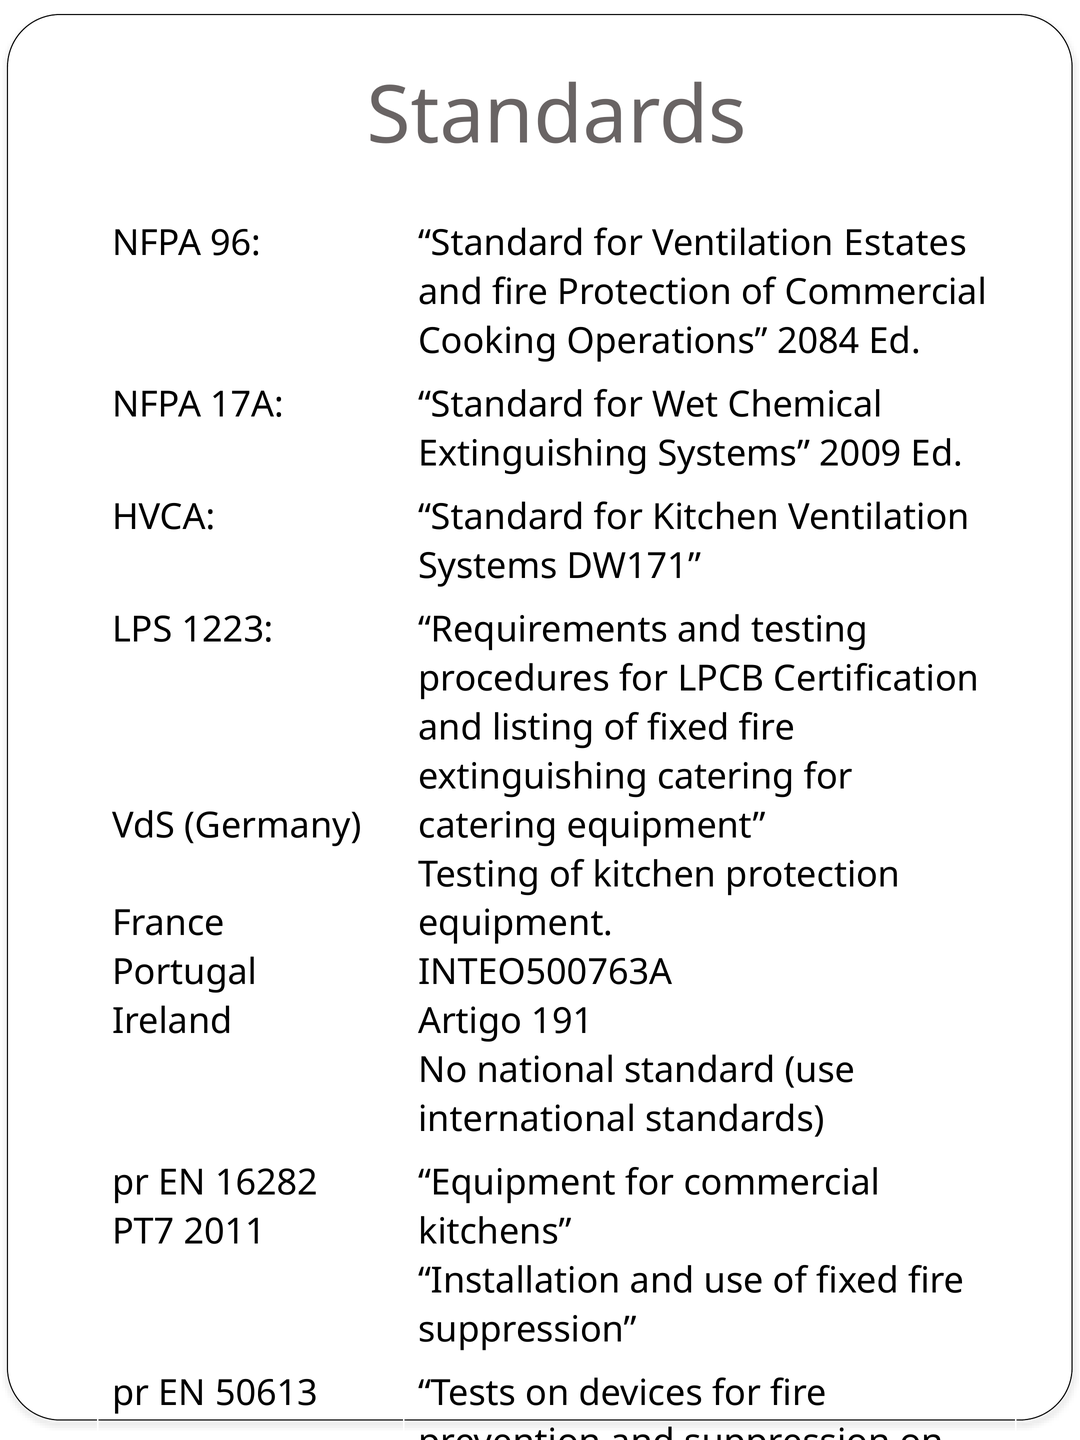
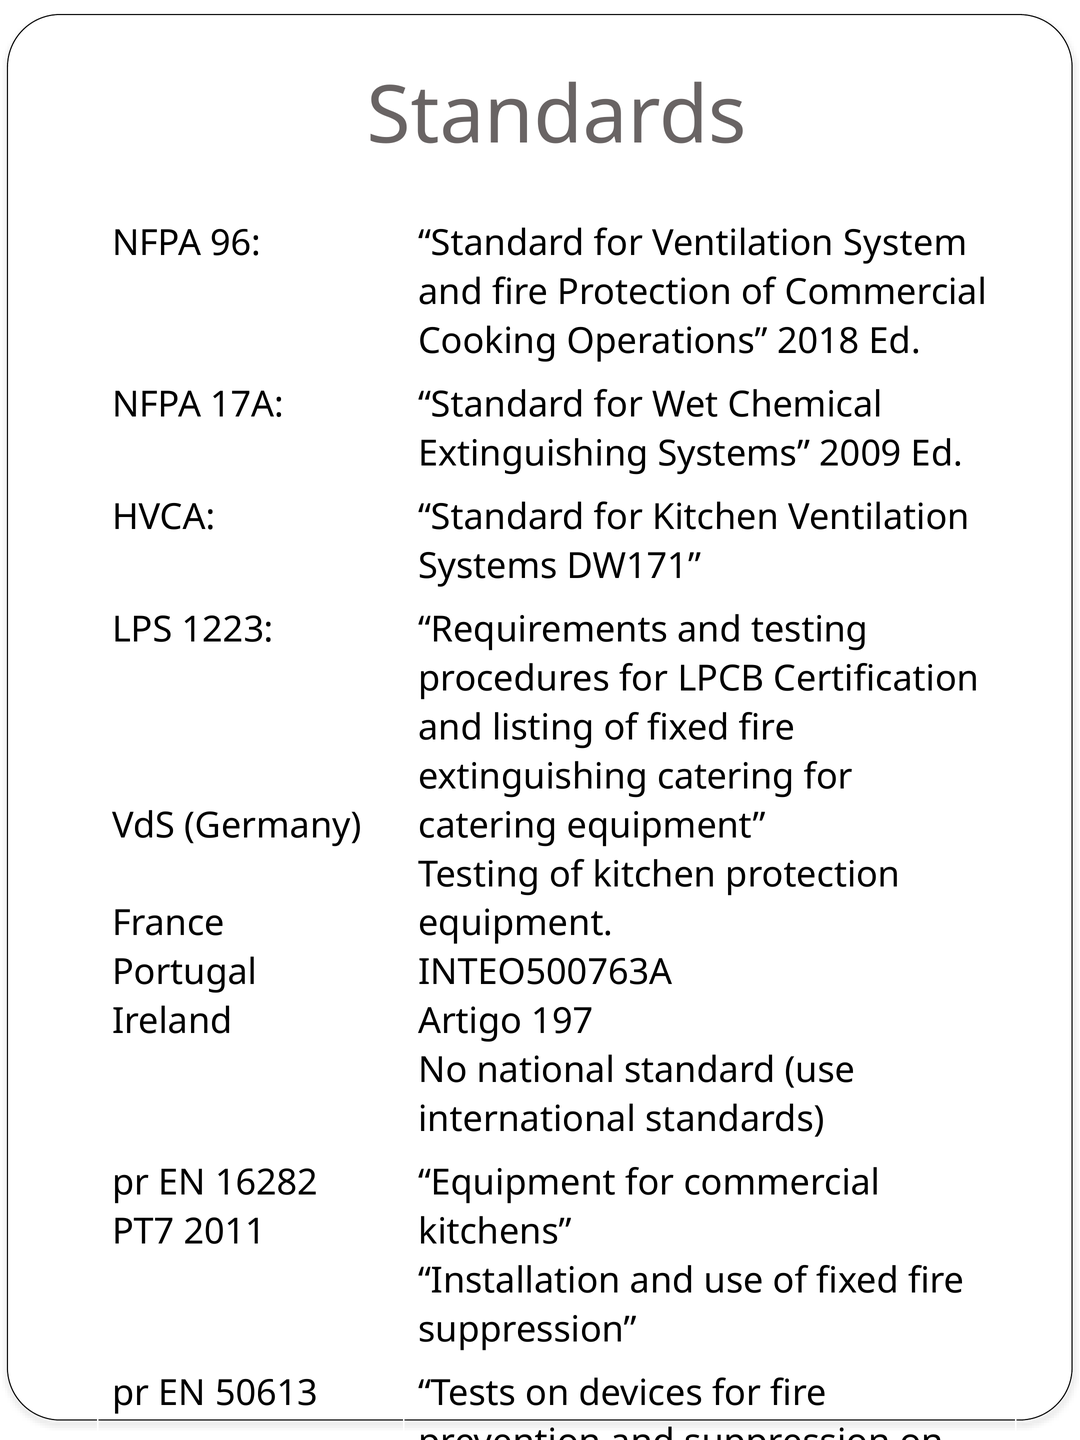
Estates: Estates -> System (905, 243)
2084: 2084 -> 2018 (818, 341)
191: 191 -> 197 (562, 1022)
